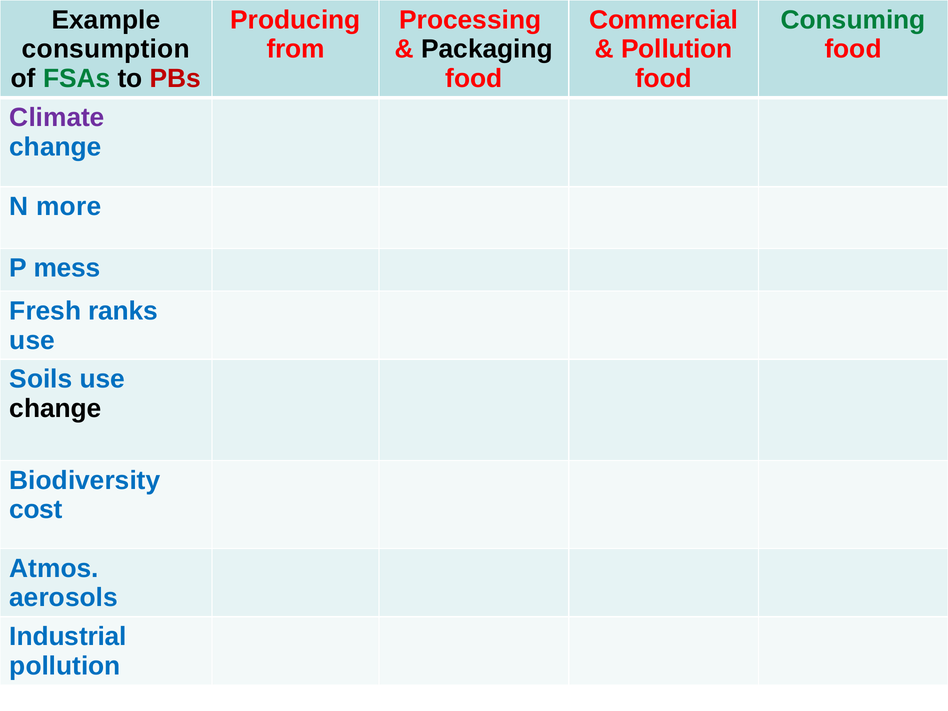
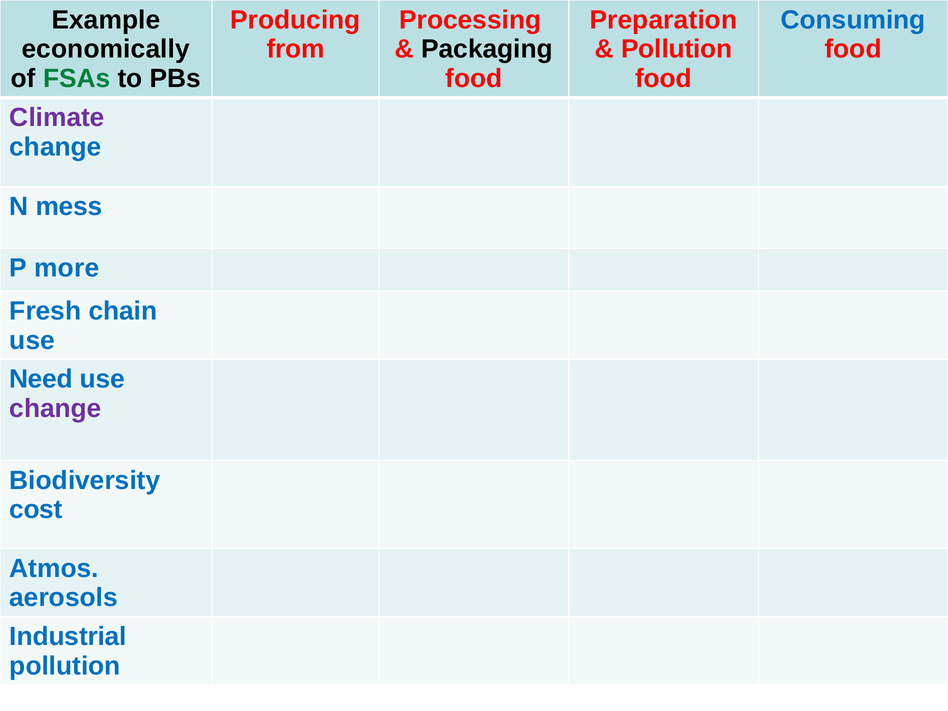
Commercial: Commercial -> Preparation (663, 20)
Consuming colour: green -> blue (853, 20)
consumption: consumption -> economically (106, 49)
PBs colour: red -> black (175, 79)
more: more -> mess (69, 207)
mess: mess -> more (67, 268)
ranks: ranks -> chain (123, 311)
Soils: Soils -> Need (41, 379)
change colour: black -> purple (56, 409)
